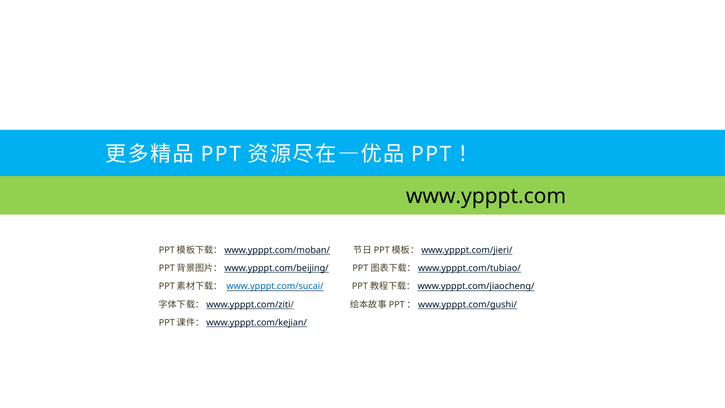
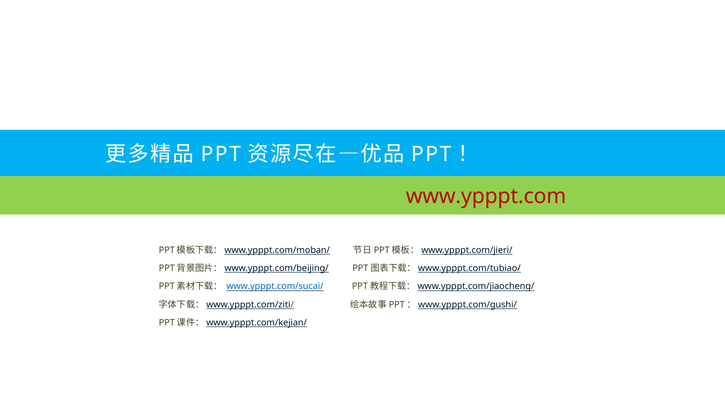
www.ypppt.com colour: black -> red (486, 196)
